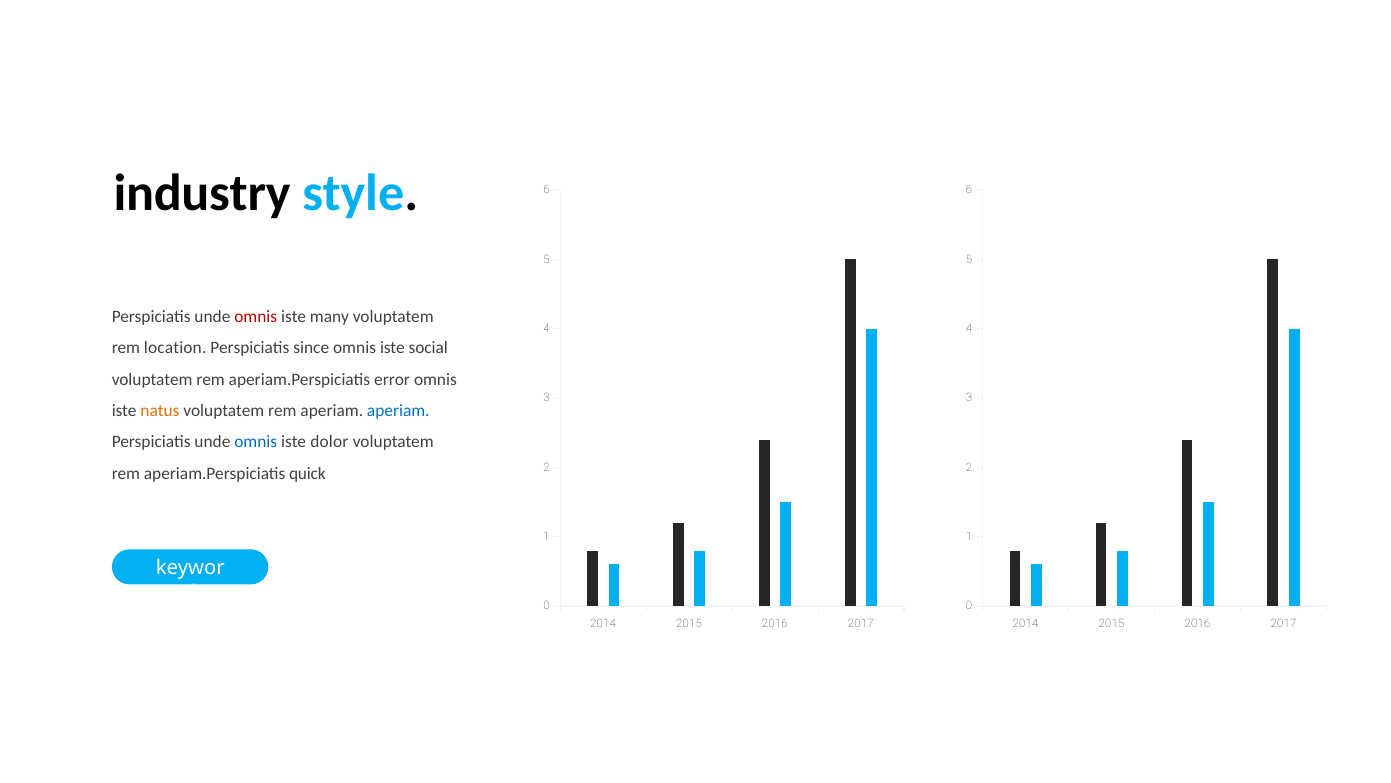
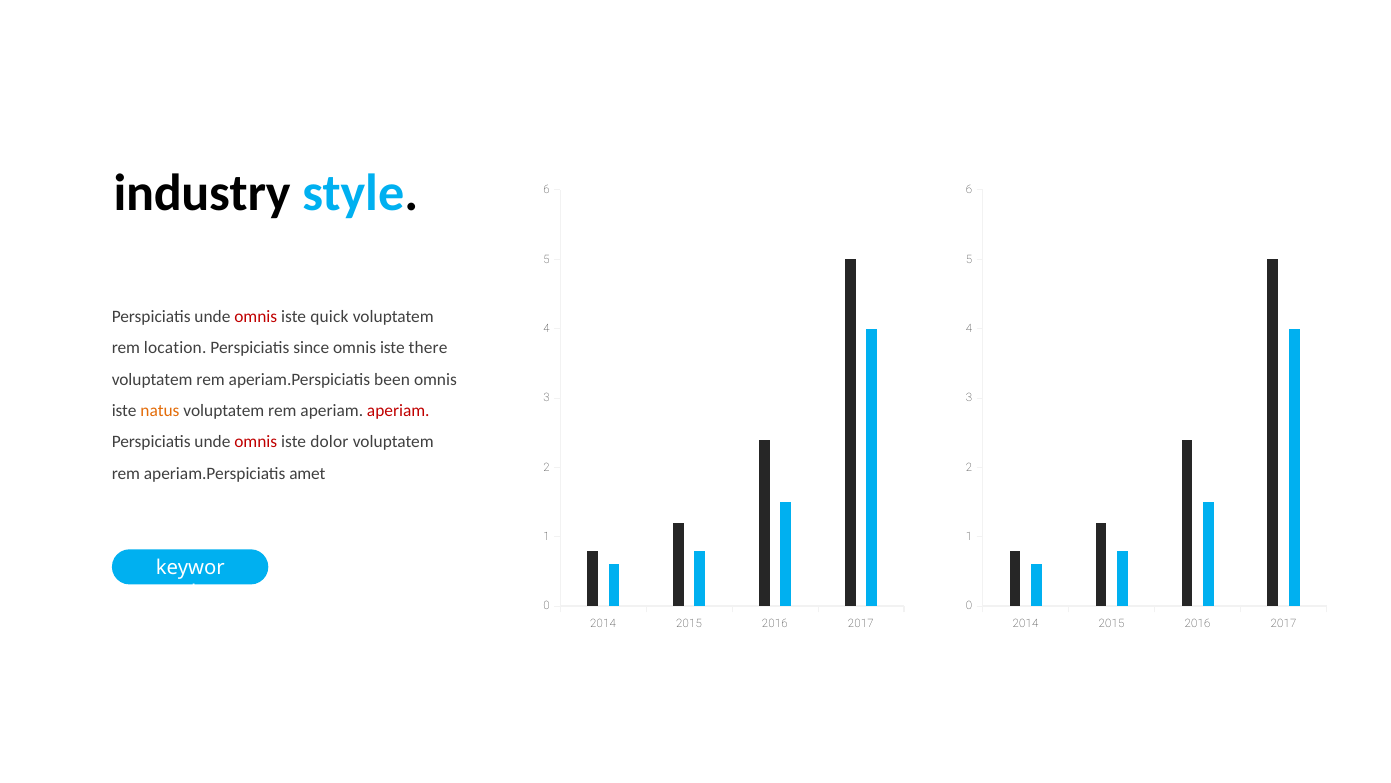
many: many -> quick (329, 317)
social: social -> there (428, 348)
error: error -> been (392, 379)
aperiam colour: blue -> red (398, 410)
omnis colour: blue -> red (256, 442)
quick: quick -> amet (307, 473)
